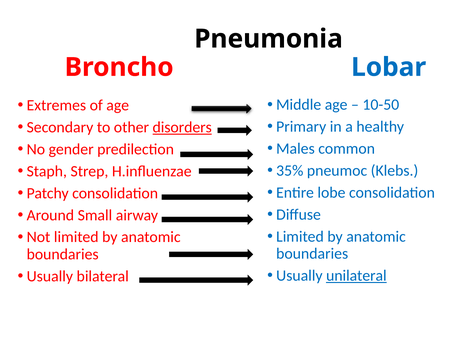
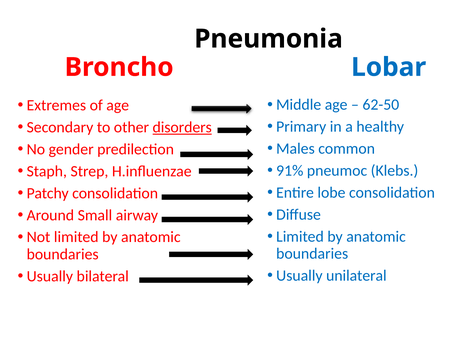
10-50: 10-50 -> 62-50 (381, 105)
35%: 35% -> 91% (290, 171)
unilateral underline: present -> none (356, 275)
